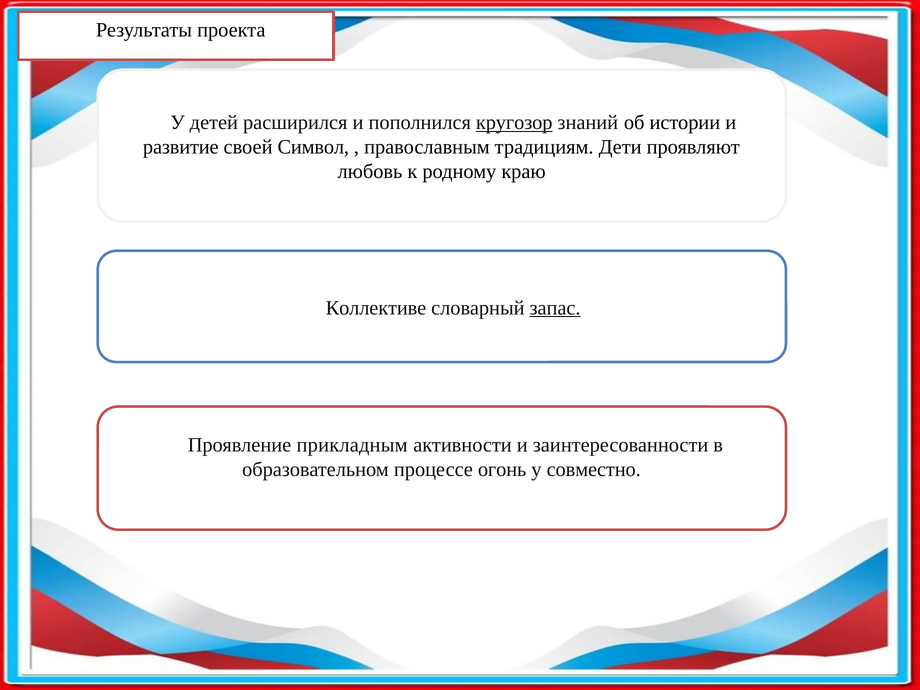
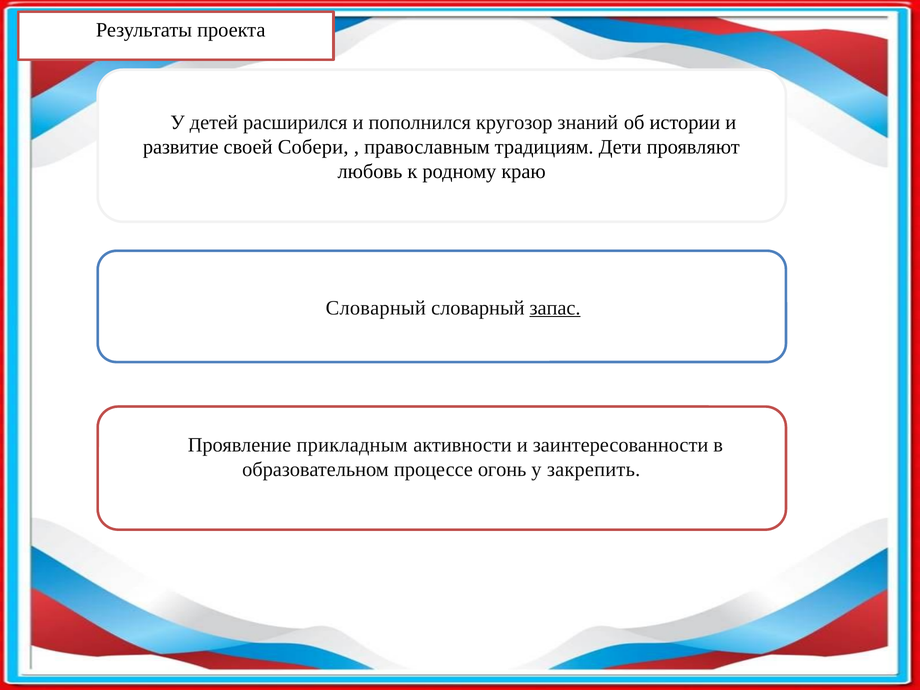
кругозор underline: present -> none (514, 123)
Символ: Символ -> Собери (313, 147)
Коллективе: Коллективе -> Словарный (376, 308)
совместно: совместно -> закрепить (594, 470)
